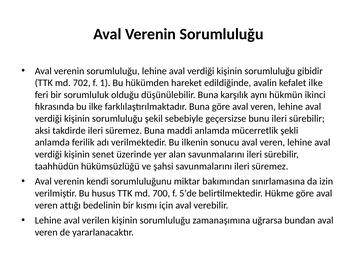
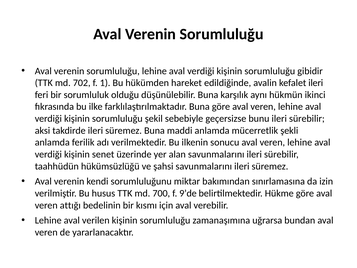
kefalet ilke: ilke -> ileri (316, 83)
5’de: 5’de -> 9’de (188, 193)
